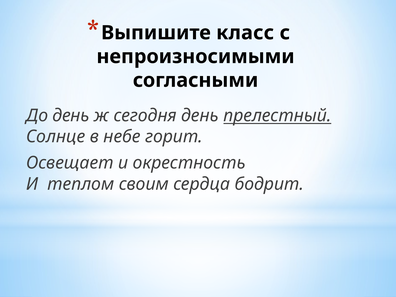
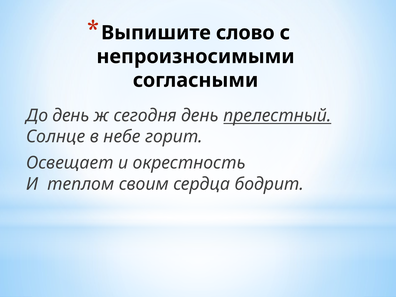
класс: класс -> слово (245, 33)
